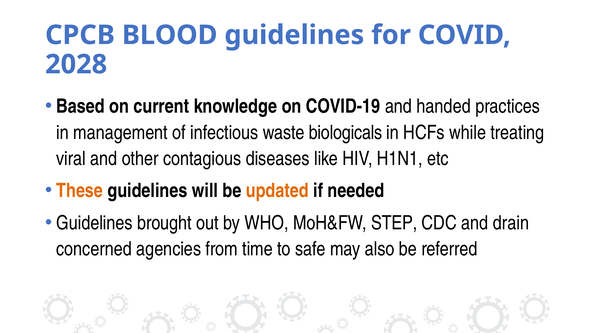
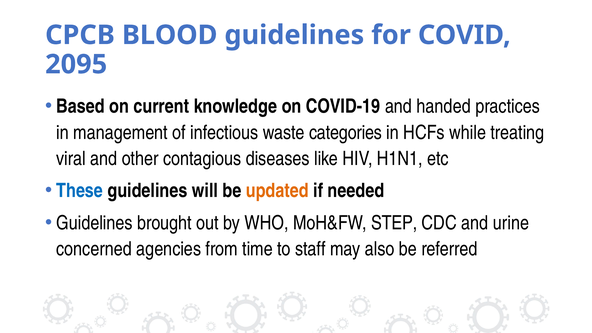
2028: 2028 -> 2095 (76, 64)
biologicals: biologicals -> categories (346, 132)
These colour: orange -> blue (80, 191)
drain: drain -> urine (511, 223)
safe: safe -> staff (310, 249)
